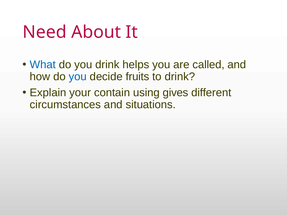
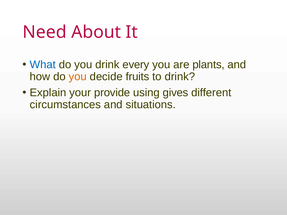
helps: helps -> every (136, 65)
called: called -> plants (209, 65)
you colour: blue -> orange (78, 77)
contain: contain -> provide (112, 93)
